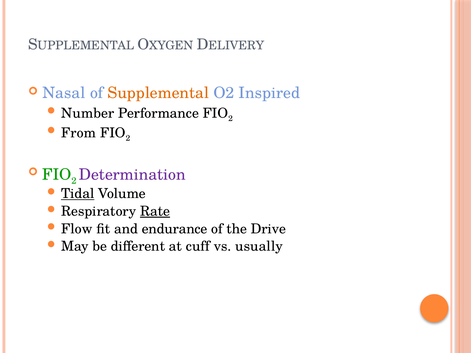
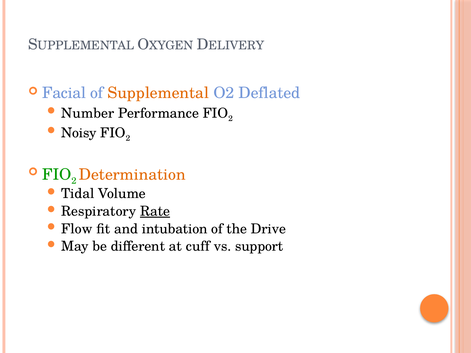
Nasal: Nasal -> Facial (64, 93)
Inspired: Inspired -> Deflated (269, 93)
From: From -> Noisy (79, 133)
Determination colour: purple -> orange (132, 175)
Tidal underline: present -> none (78, 194)
endurance: endurance -> intubation (175, 229)
usually: usually -> support (259, 247)
